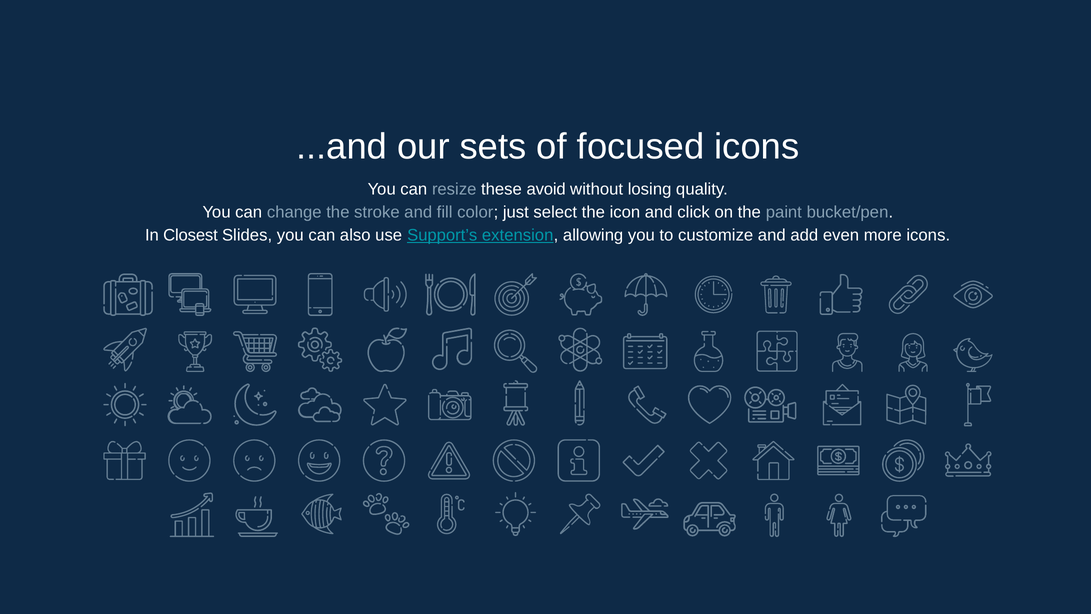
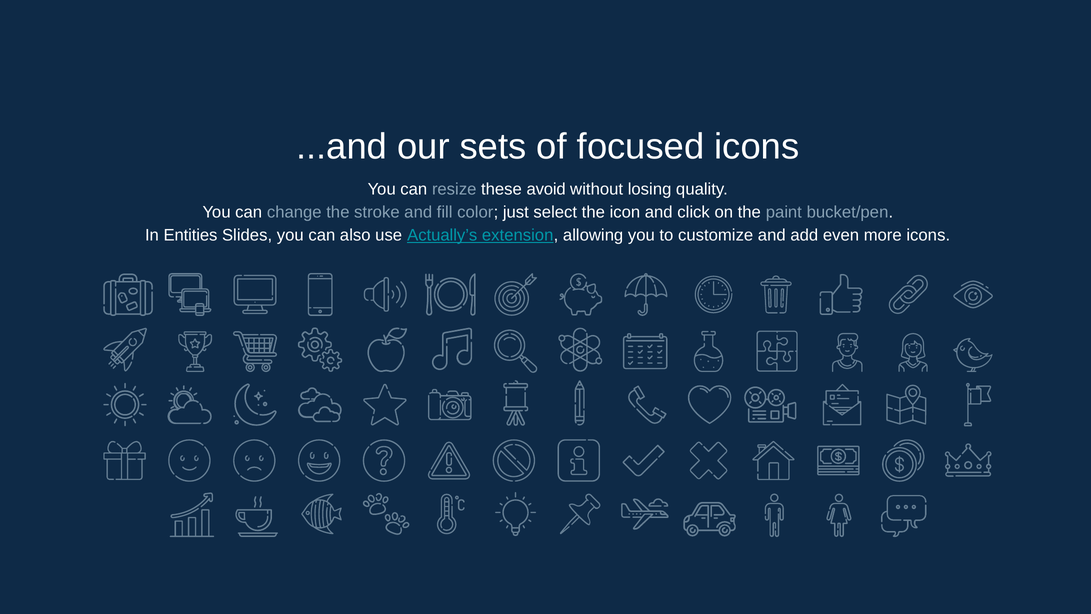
Closest: Closest -> Entities (190, 235)
Support’s: Support’s -> Actually’s (442, 235)
